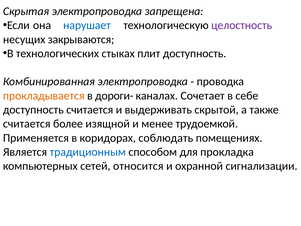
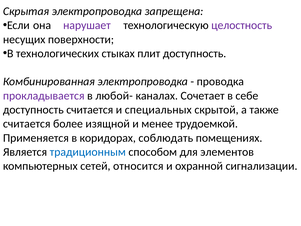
нарушает colour: blue -> purple (87, 25)
закрываются: закрываются -> поверхности (81, 39)
прокладывается colour: orange -> purple (44, 96)
дороги-: дороги- -> любой- (114, 96)
выдерживать: выдерживать -> специальных (158, 110)
прокладка: прокладка -> элементов (227, 152)
